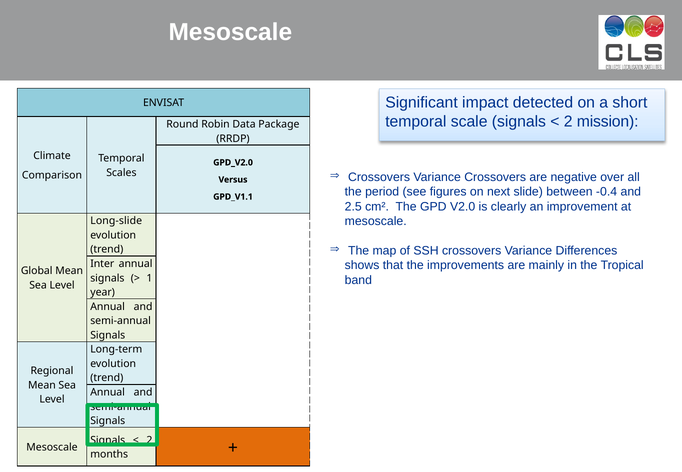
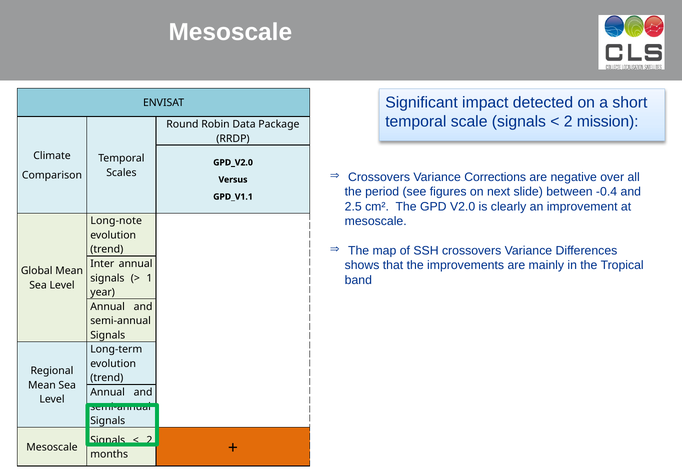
Variance Crossovers: Crossovers -> Corrections (495, 177)
Long-slide: Long-slide -> Long-note (116, 221)
